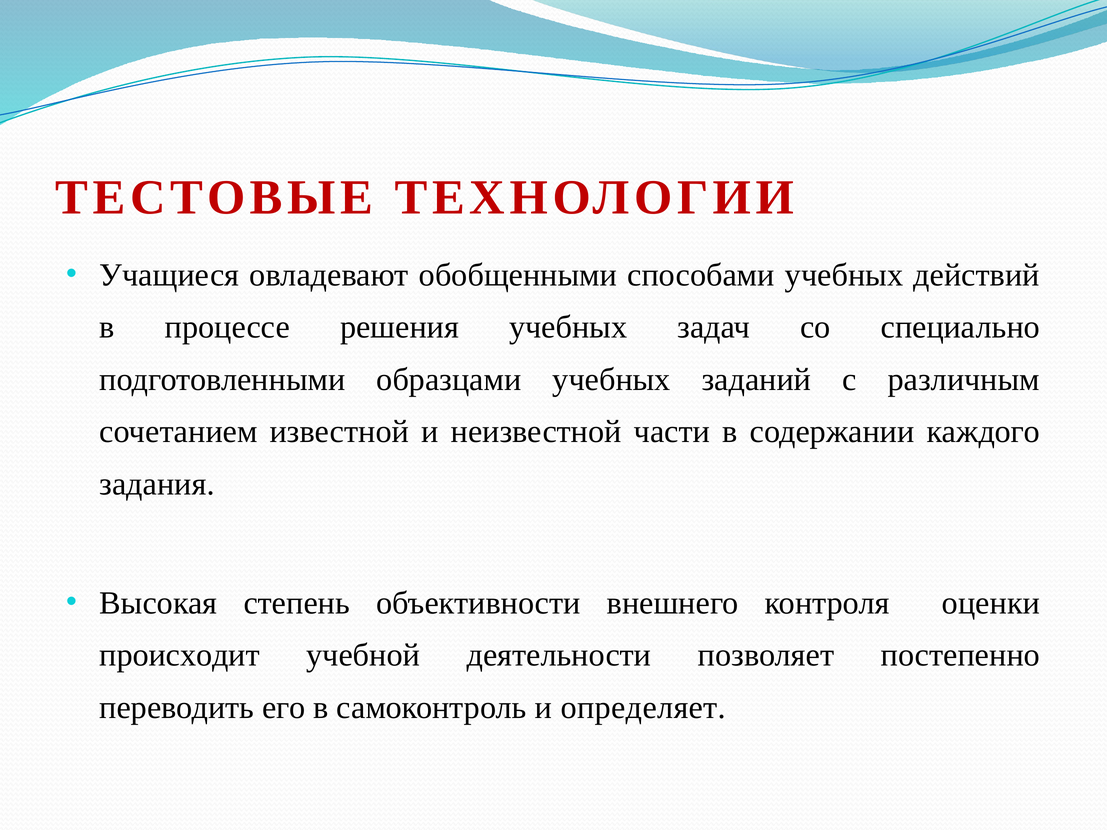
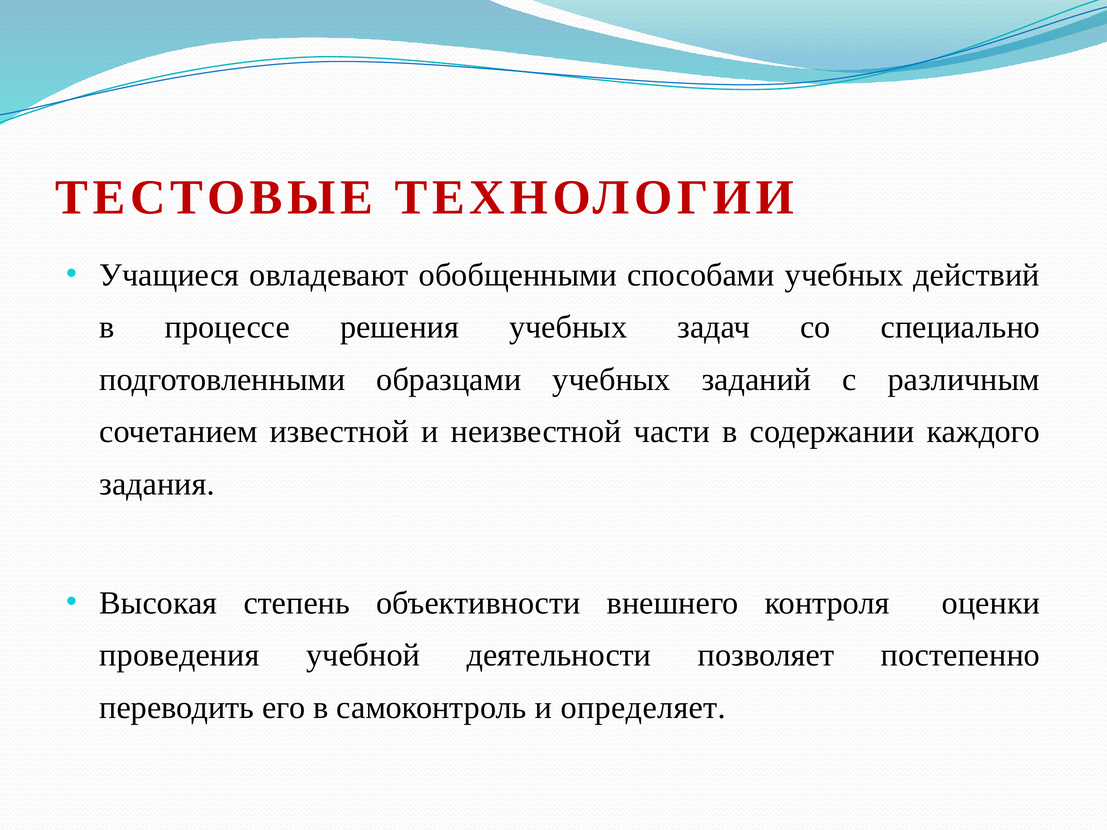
происходит: происходит -> проведения (179, 655)
